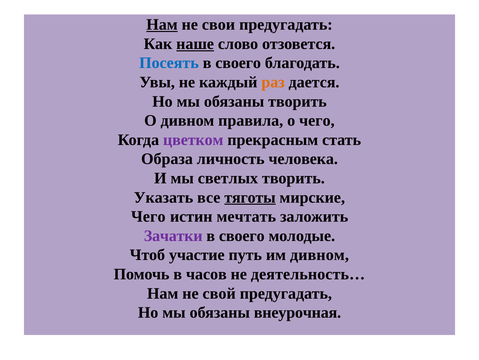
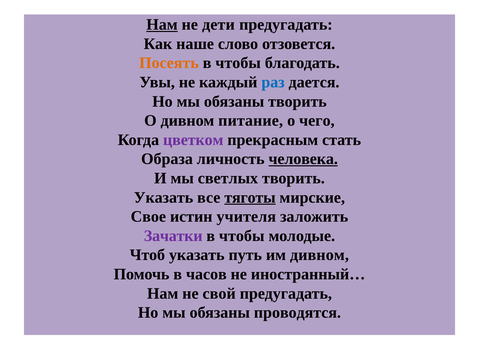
свои: свои -> дети (218, 25)
наше underline: present -> none (195, 44)
Посеять colour: blue -> orange (169, 63)
своего: своего -> чтобы (238, 63)
раз colour: orange -> blue (273, 82)
правила: правила -> питание (251, 120)
человека underline: none -> present (303, 159)
Чего: Чего -> Свое (148, 216)
мечтать: мечтать -> учителя (246, 216)
своего: своего -> чтобы (242, 235)
Чтоб участие: участие -> указать (197, 254)
деятельность…: деятельность… -> иностранный… (308, 274)
внеурочная: внеурочная -> проводятся (297, 312)
